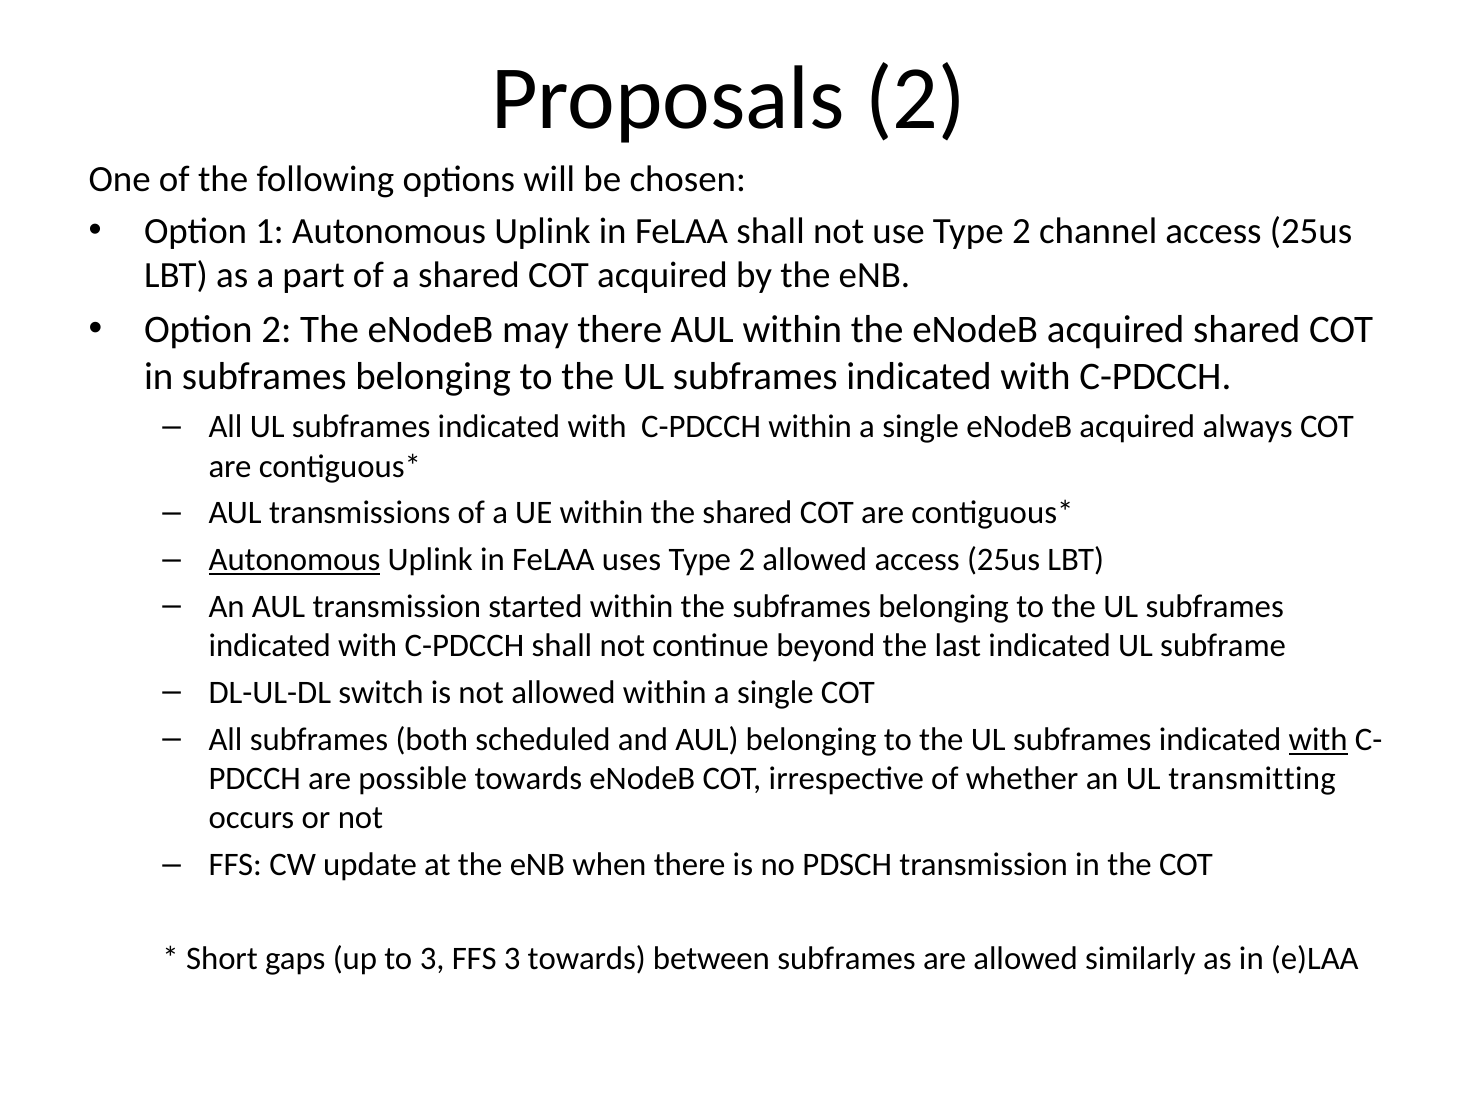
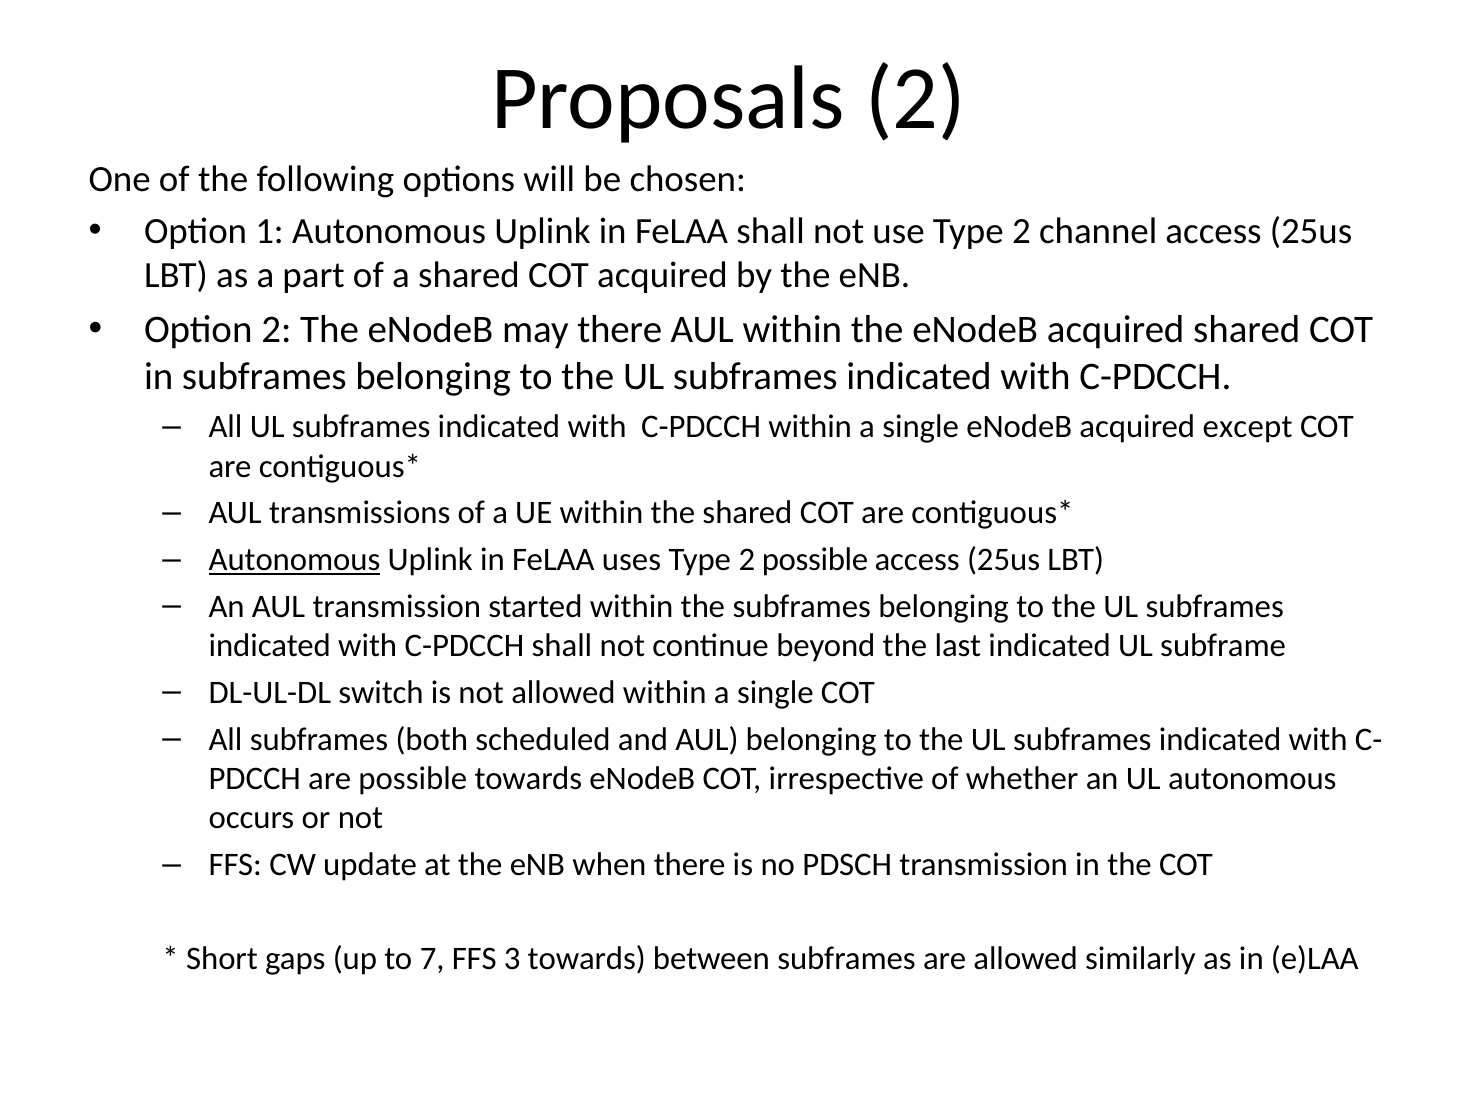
always: always -> except (1247, 427)
2 allowed: allowed -> possible (815, 560)
with underline: present -> none (1318, 739)
UL transmitting: transmitting -> autonomous (1252, 779)
to 3: 3 -> 7 (432, 958)
